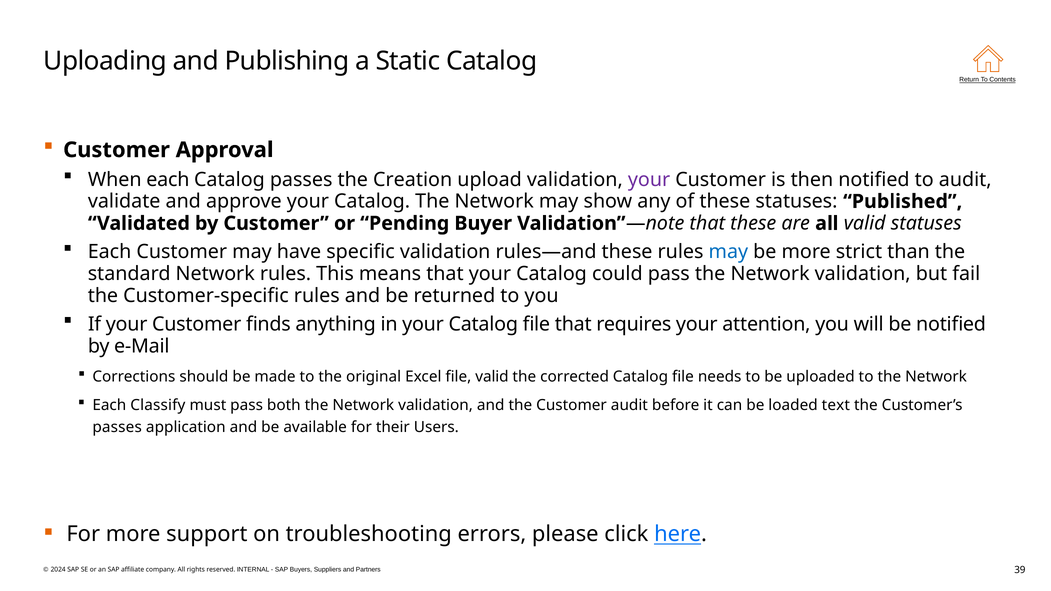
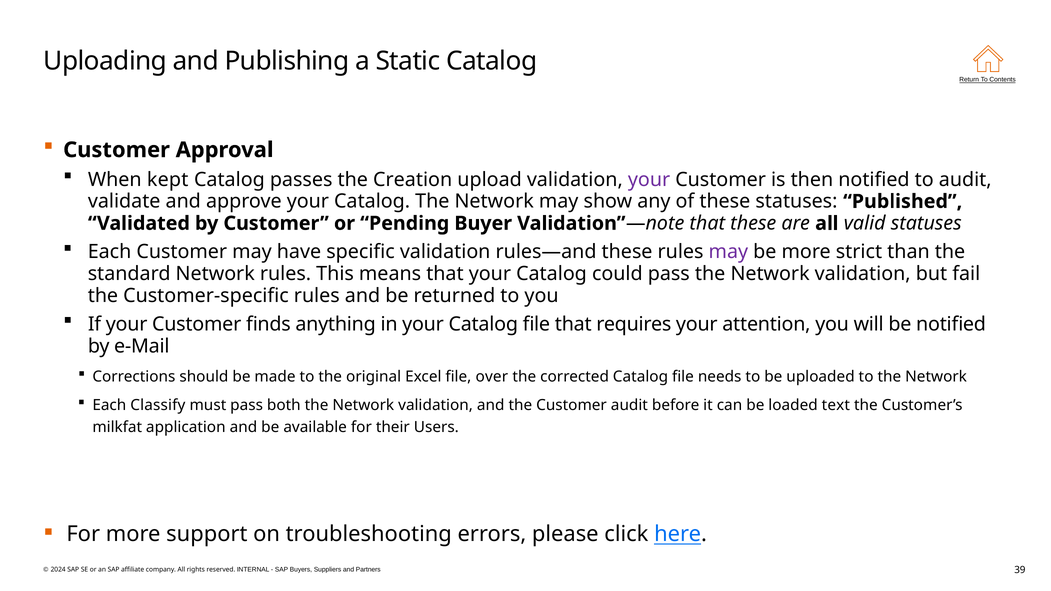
When each: each -> kept (168, 180)
may colour: blue -> purple (728, 252)
file valid: valid -> over (492, 377)
passes: passes -> milkfat (117, 427)
